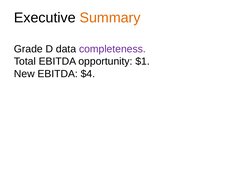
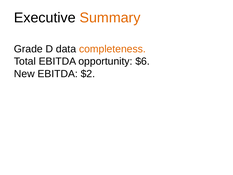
completeness colour: purple -> orange (112, 49)
$1: $1 -> $6 (143, 61)
$4: $4 -> $2 (88, 74)
